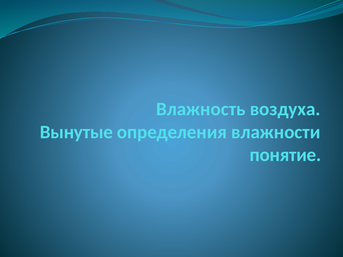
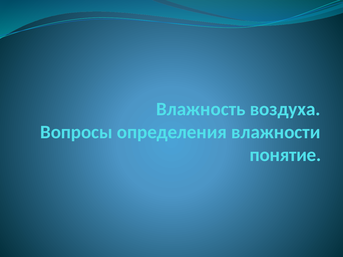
Вынутые: Вынутые -> Вопросы (76, 132)
